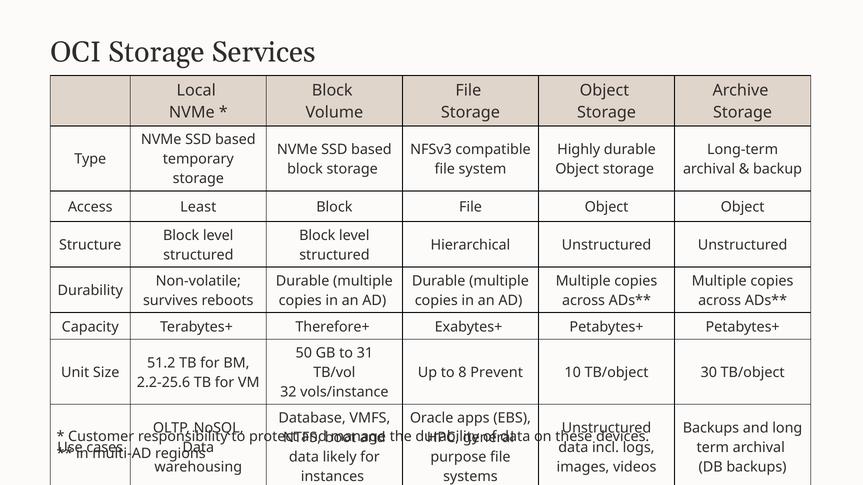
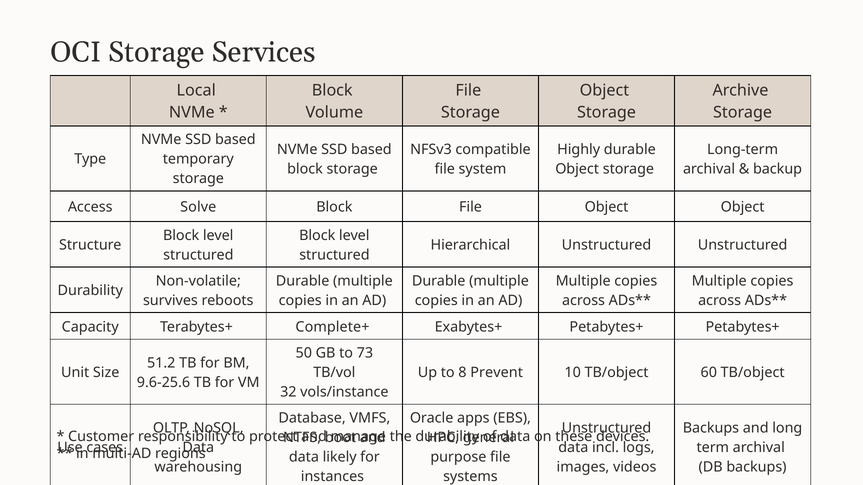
Least: Least -> Solve (198, 207)
Therefore+: Therefore+ -> Complete+ (332, 327)
31: 31 -> 73 (365, 353)
30: 30 -> 60 (709, 373)
2.2-25.6: 2.2-25.6 -> 9.6-25.6 (163, 383)
